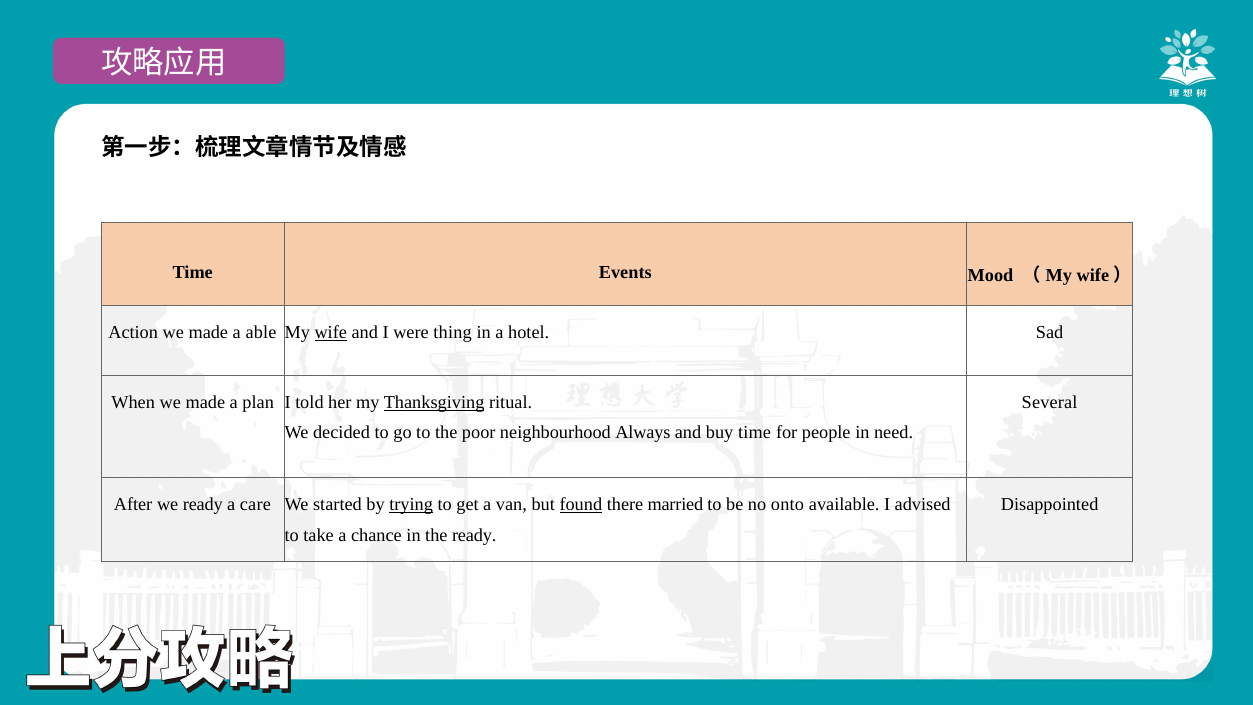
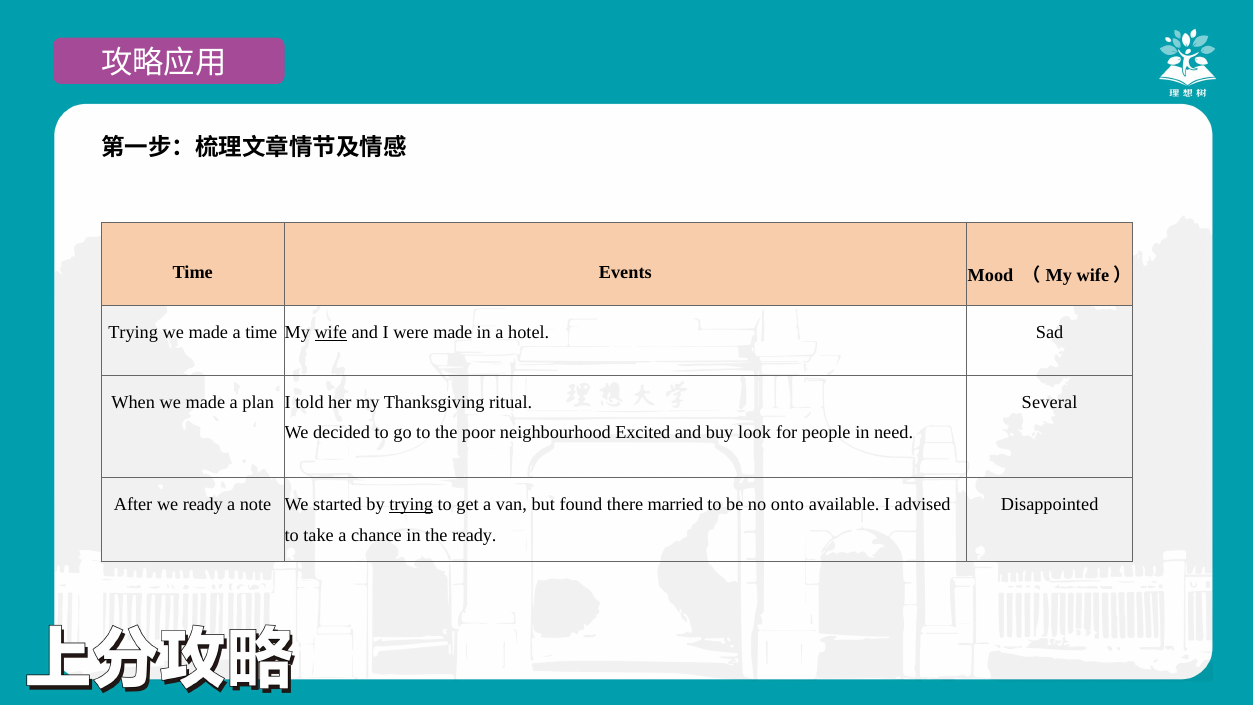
Action: Action -> Trying (133, 332)
a able: able -> time (261, 332)
were thing: thing -> made (453, 332)
Thanksgiving underline: present -> none (434, 402)
Always: Always -> Excited (643, 433)
buy time: time -> look (755, 433)
care: care -> note (255, 505)
found underline: present -> none (581, 505)
